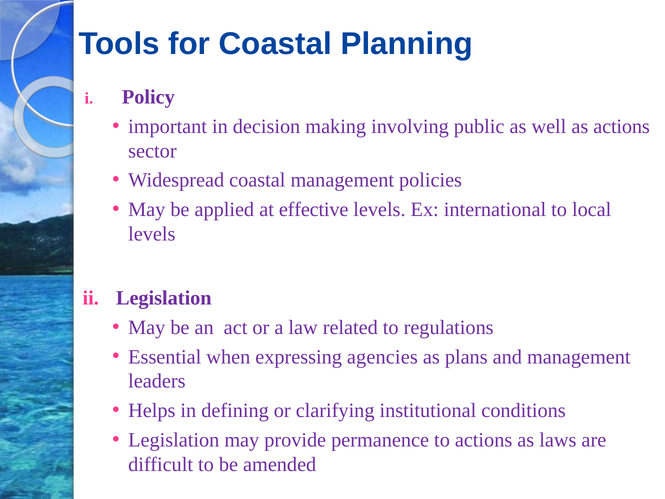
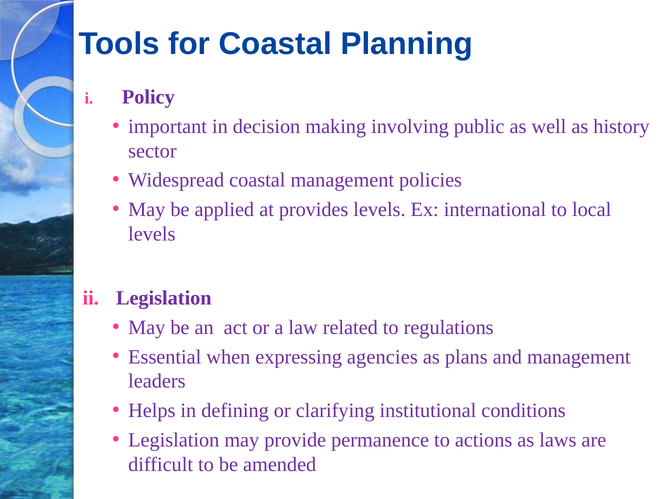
as actions: actions -> history (621, 126)
effective: effective -> provides (314, 210)
